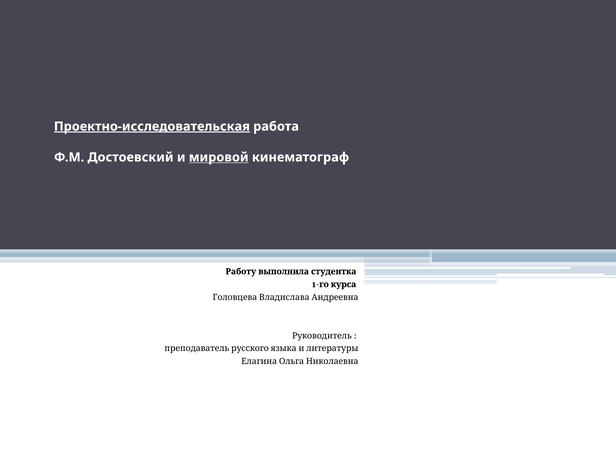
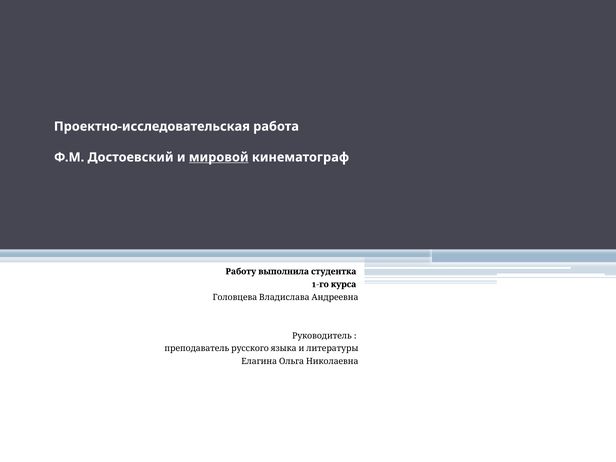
Проектно-исследовательская underline: present -> none (152, 126)
